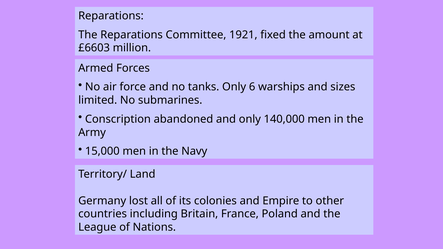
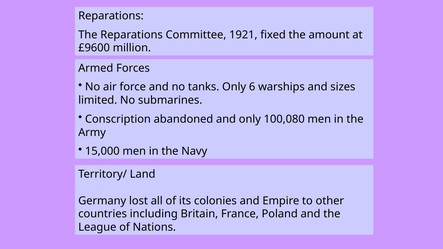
£6603: £6603 -> £9600 (94, 48)
140,000: 140,000 -> 100,080 (284, 119)
